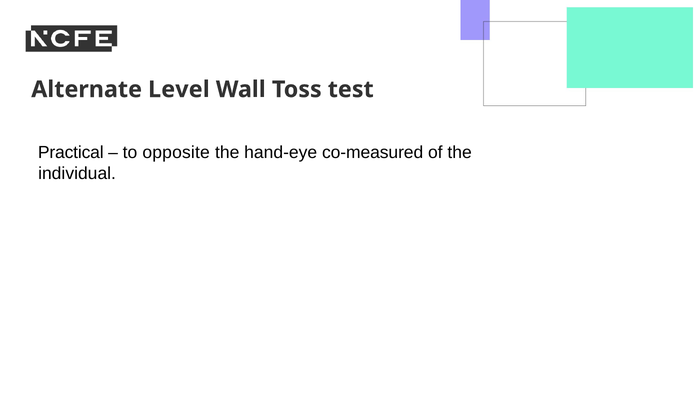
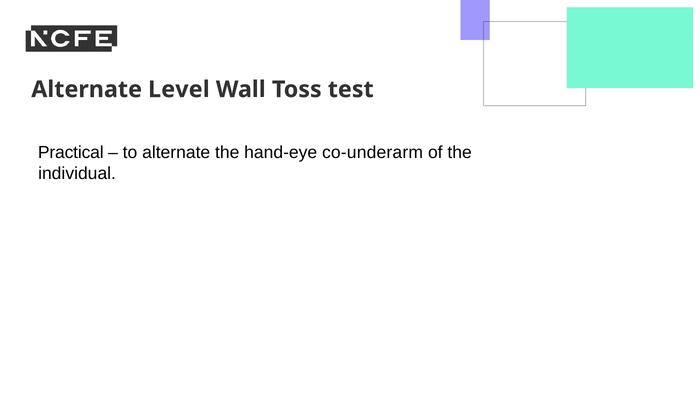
to opposite: opposite -> alternate (176, 153)
co-measured: co-measured -> co-underarm (373, 153)
